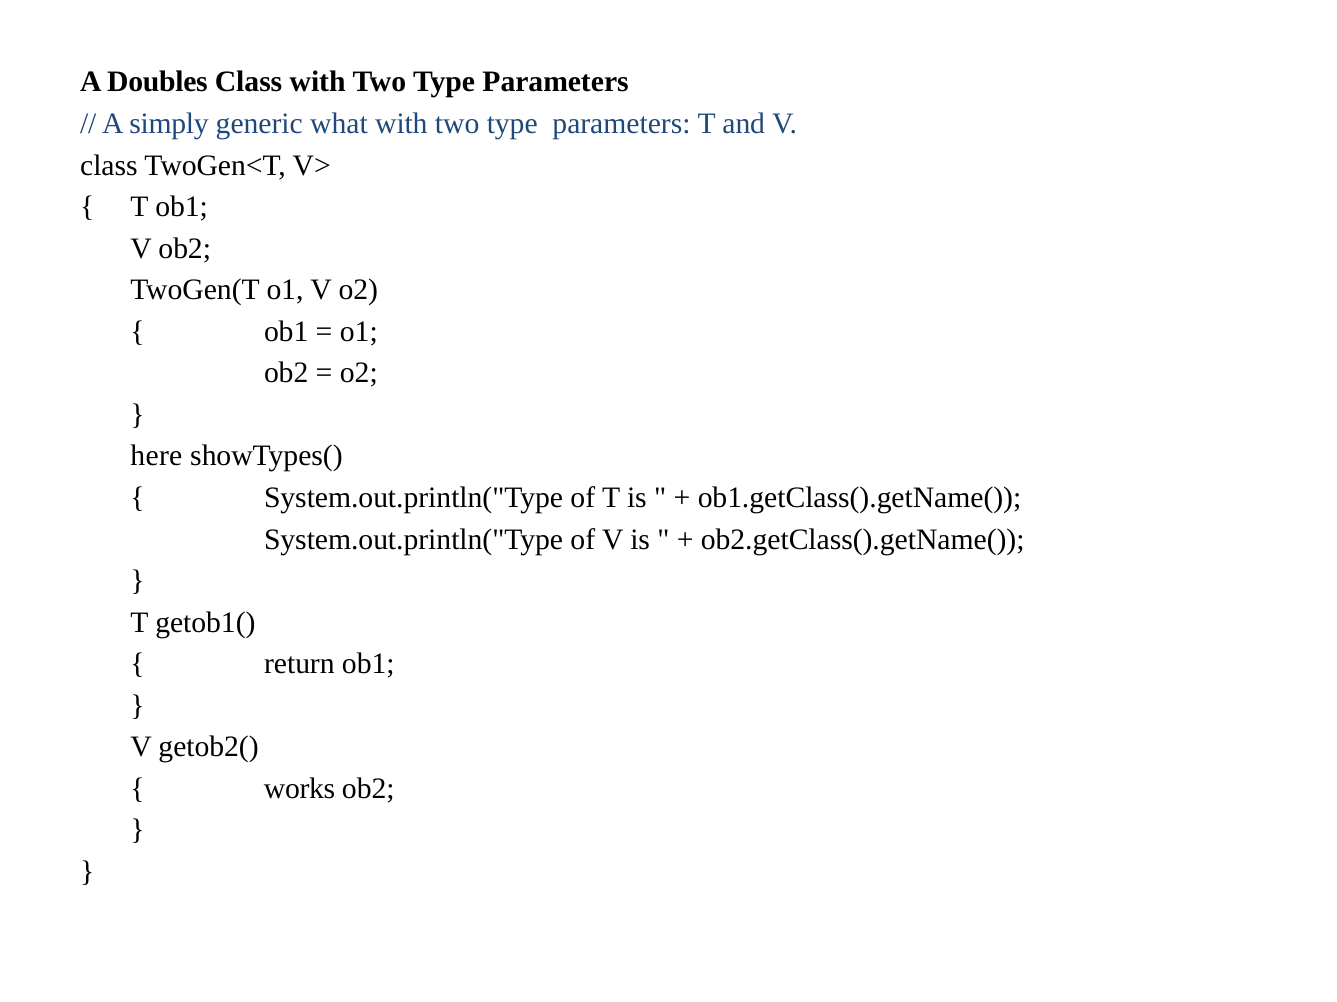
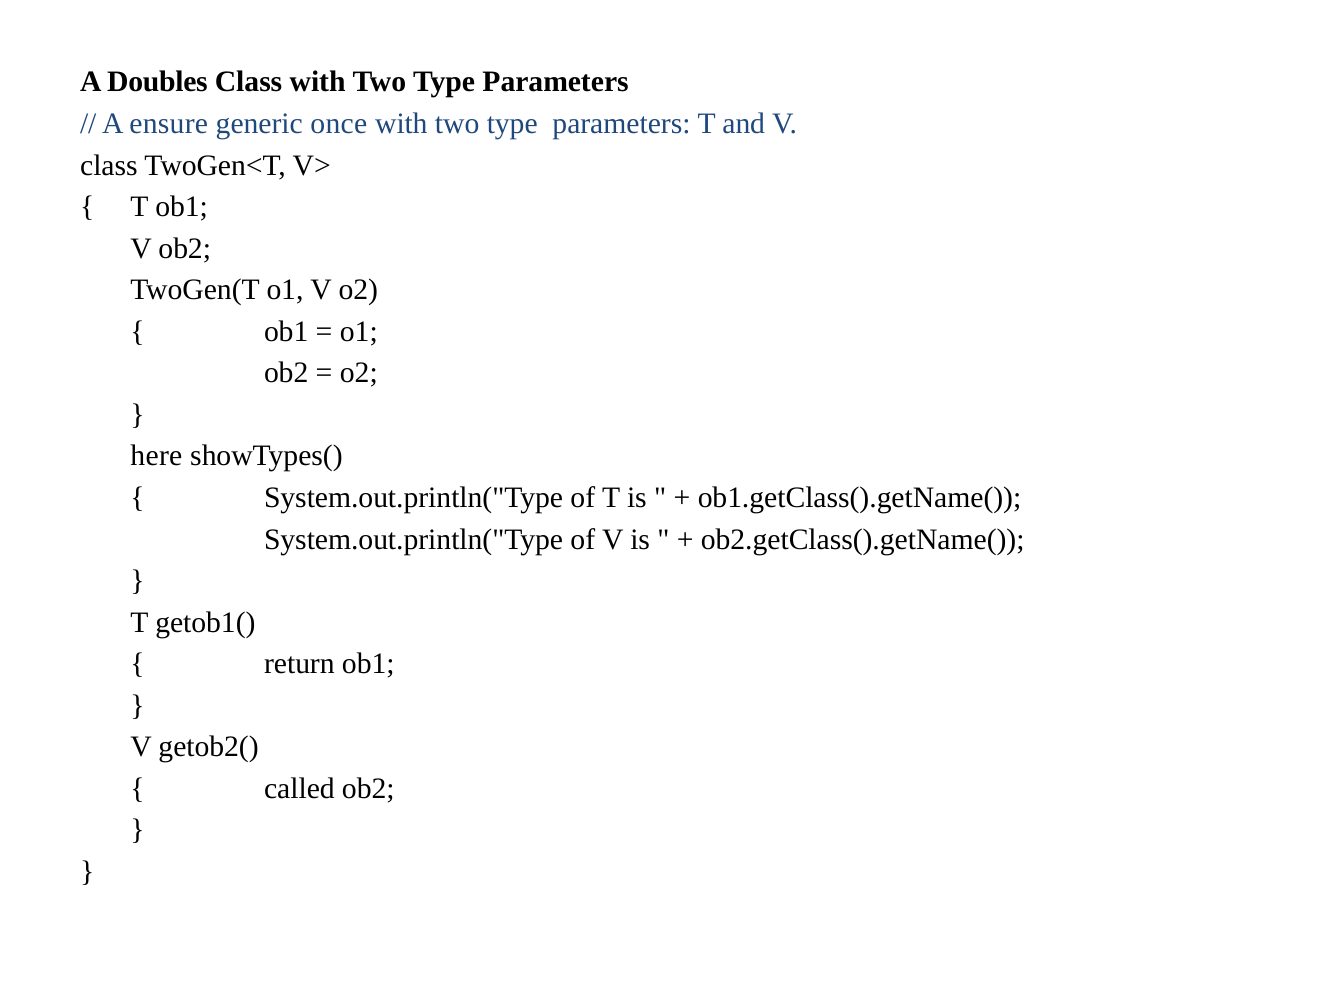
simply: simply -> ensure (169, 124)
what: what -> once (339, 124)
works: works -> called (299, 789)
